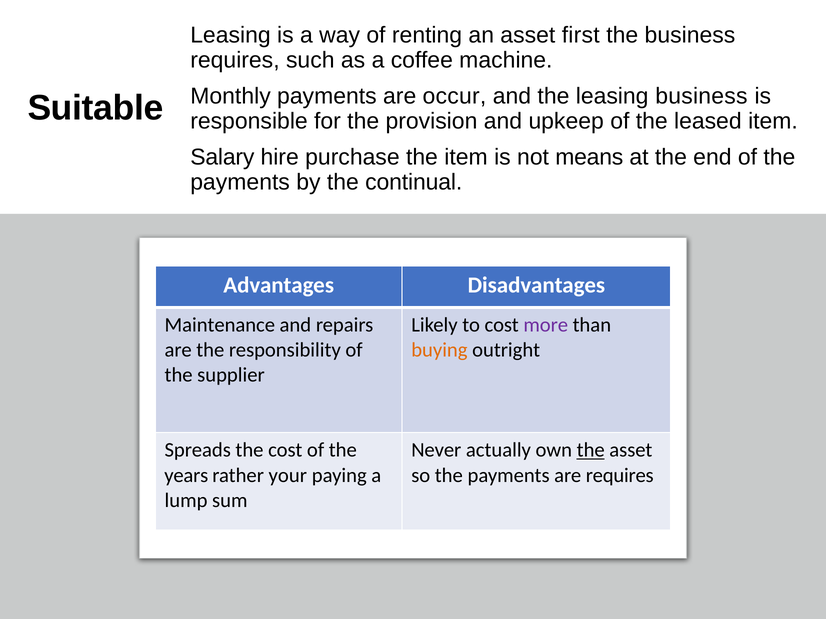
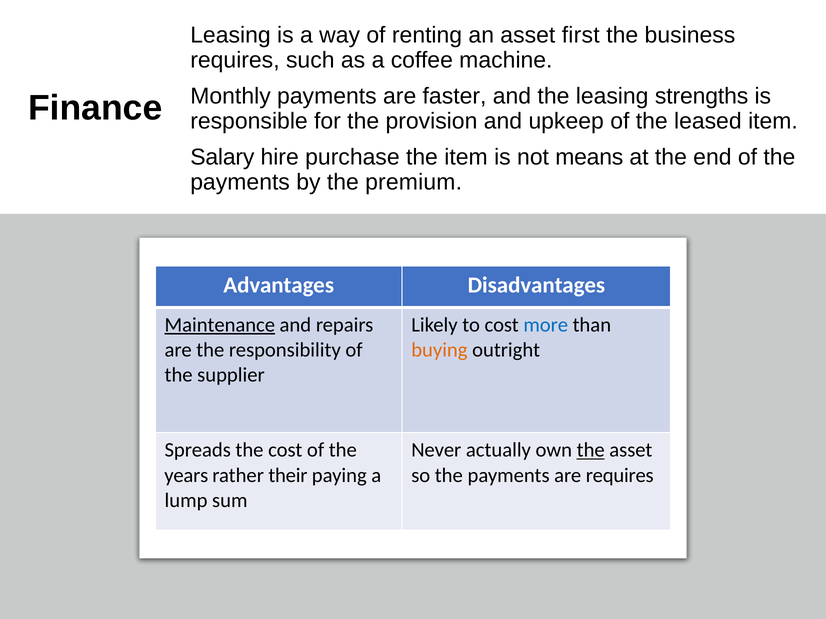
occur: occur -> faster (455, 96)
leasing business: business -> strengths (702, 96)
Suitable: Suitable -> Finance (95, 108)
continual: continual -> premium (414, 182)
Maintenance underline: none -> present (220, 325)
more colour: purple -> blue (546, 325)
your: your -> their (288, 476)
